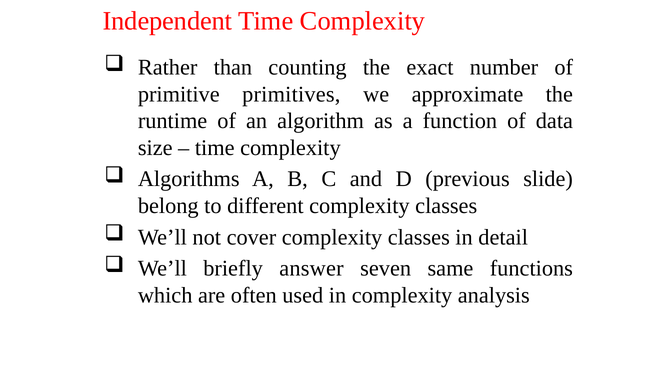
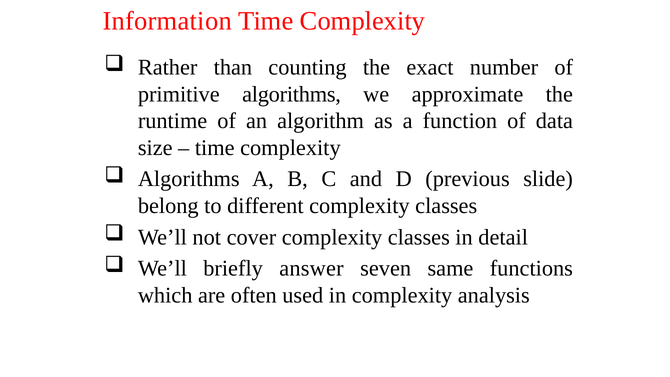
Independent: Independent -> Information (167, 21)
primitive primitives: primitives -> algorithms (292, 94)
